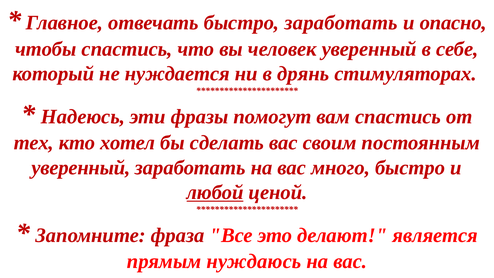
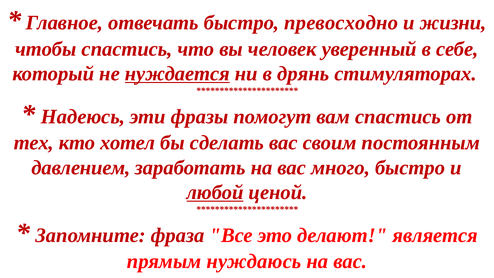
быстро заработать: заработать -> превосходно (341, 23)
опасно: опасно -> жизни (453, 23)
нуждается underline: none -> present (177, 74)
уверенный: уверенный -> давлением (81, 167)
